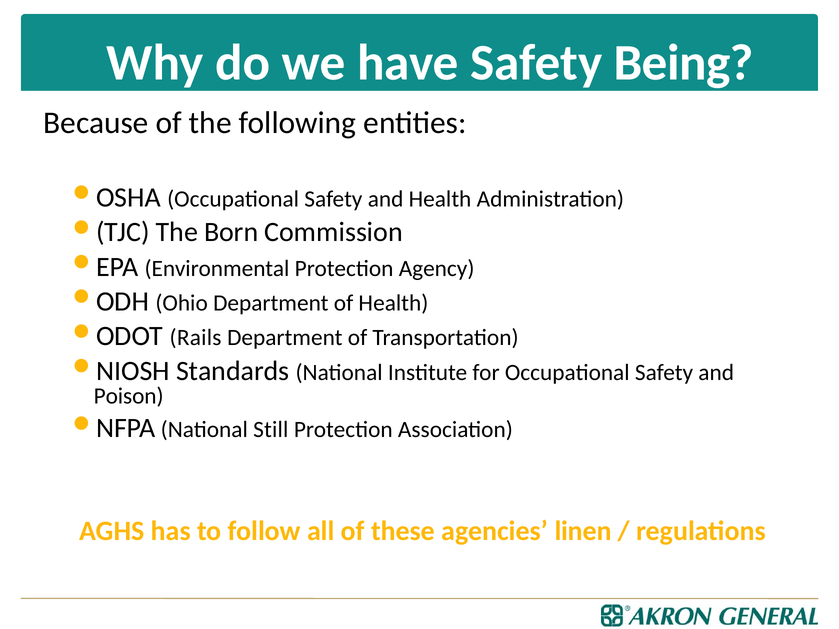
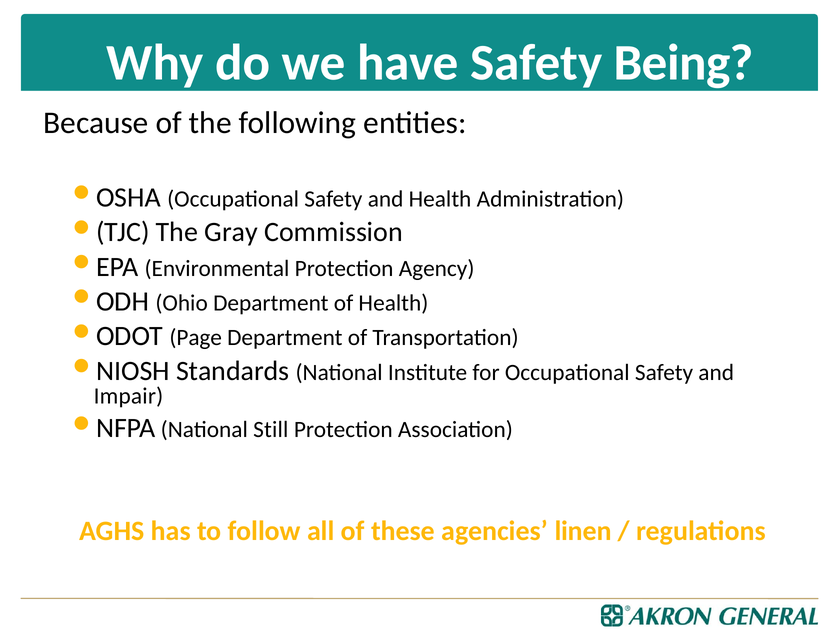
Born: Born -> Gray (231, 232)
Rails: Rails -> Page (196, 338)
Poison: Poison -> Impair (128, 396)
